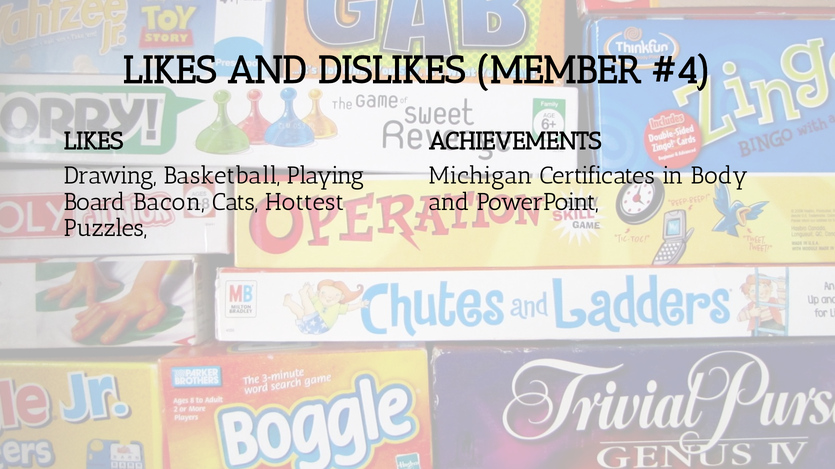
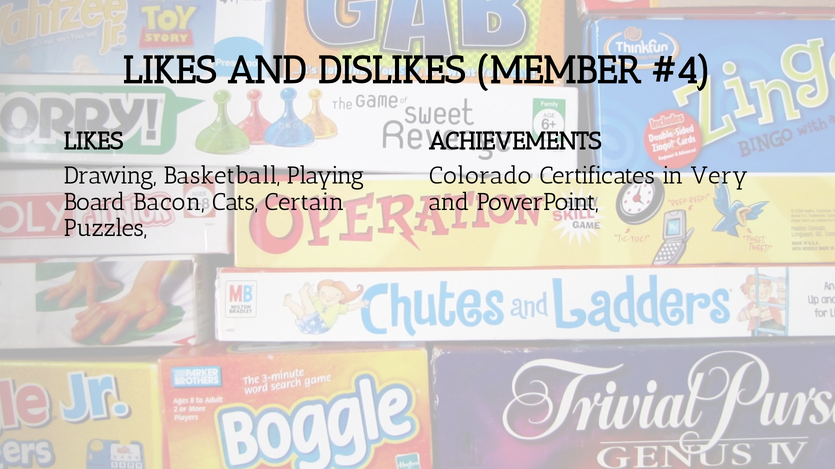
Michigan: Michigan -> Colorado (481, 176)
Body: Body -> Very (719, 176)
Hottest: Hottest -> Certain (305, 202)
